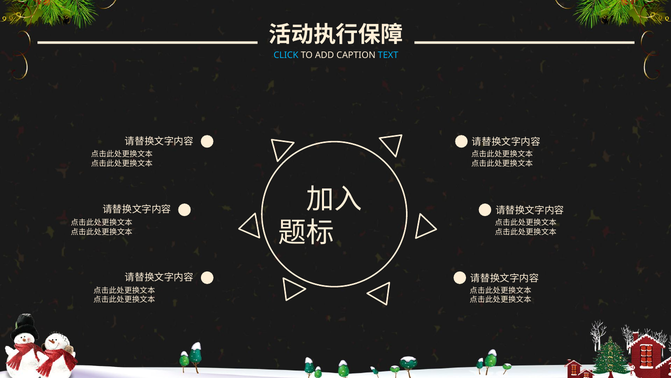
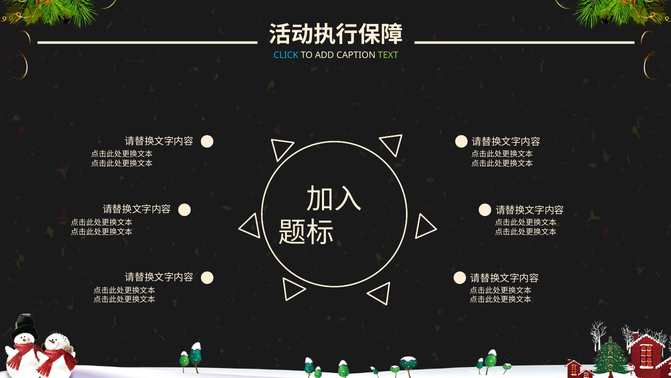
TEXT colour: light blue -> light green (388, 55)
